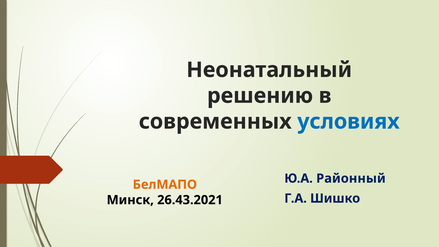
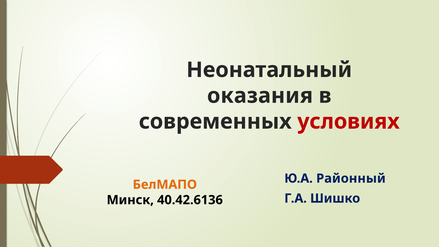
решению: решению -> оказания (260, 96)
условиях colour: blue -> red (348, 121)
26.43.2021: 26.43.2021 -> 40.42.6136 (190, 200)
